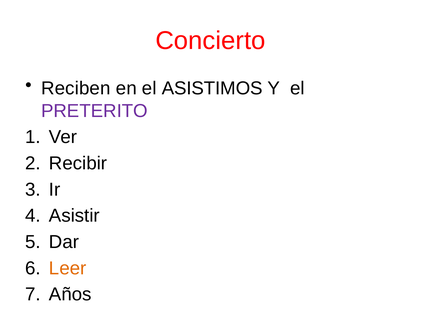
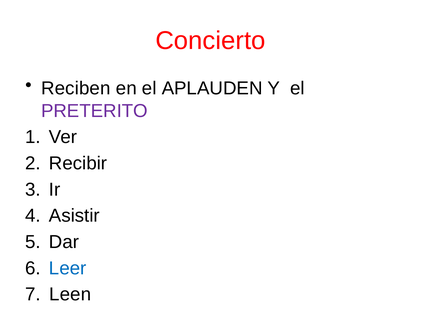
ASISTIMOS: ASISTIMOS -> APLAUDEN (212, 88)
Leer colour: orange -> blue (68, 268)
Años: Años -> Leen (70, 294)
